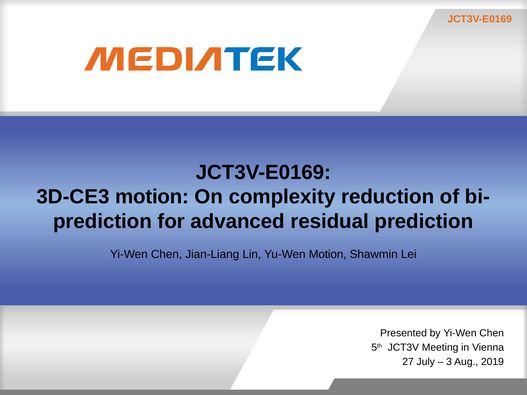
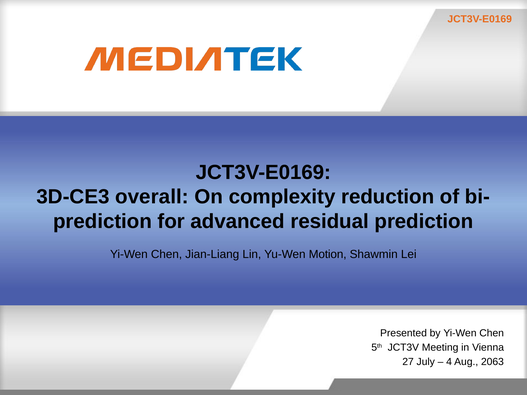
3D-CE3 motion: motion -> overall (152, 197)
3: 3 -> 4 (449, 362)
2019: 2019 -> 2063 (492, 362)
